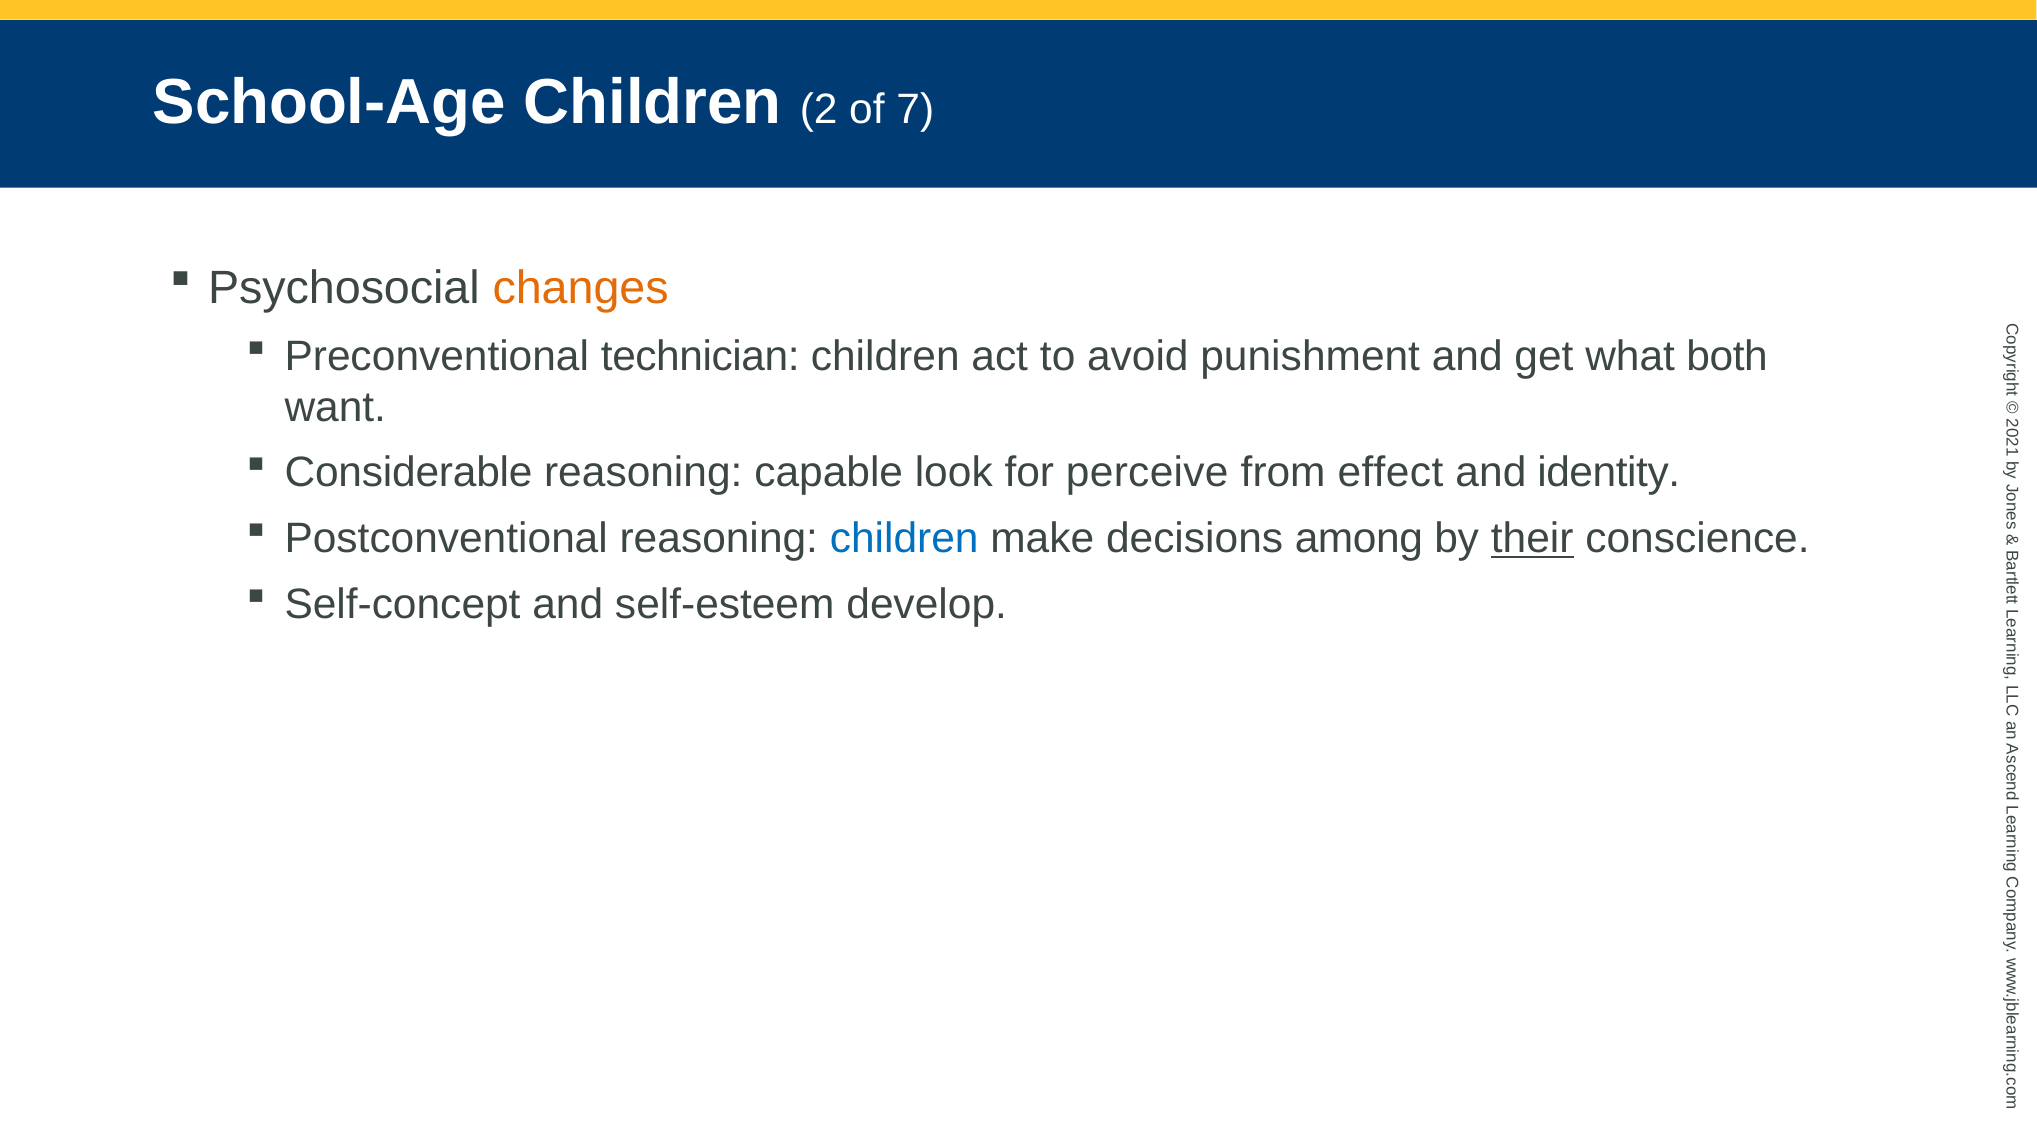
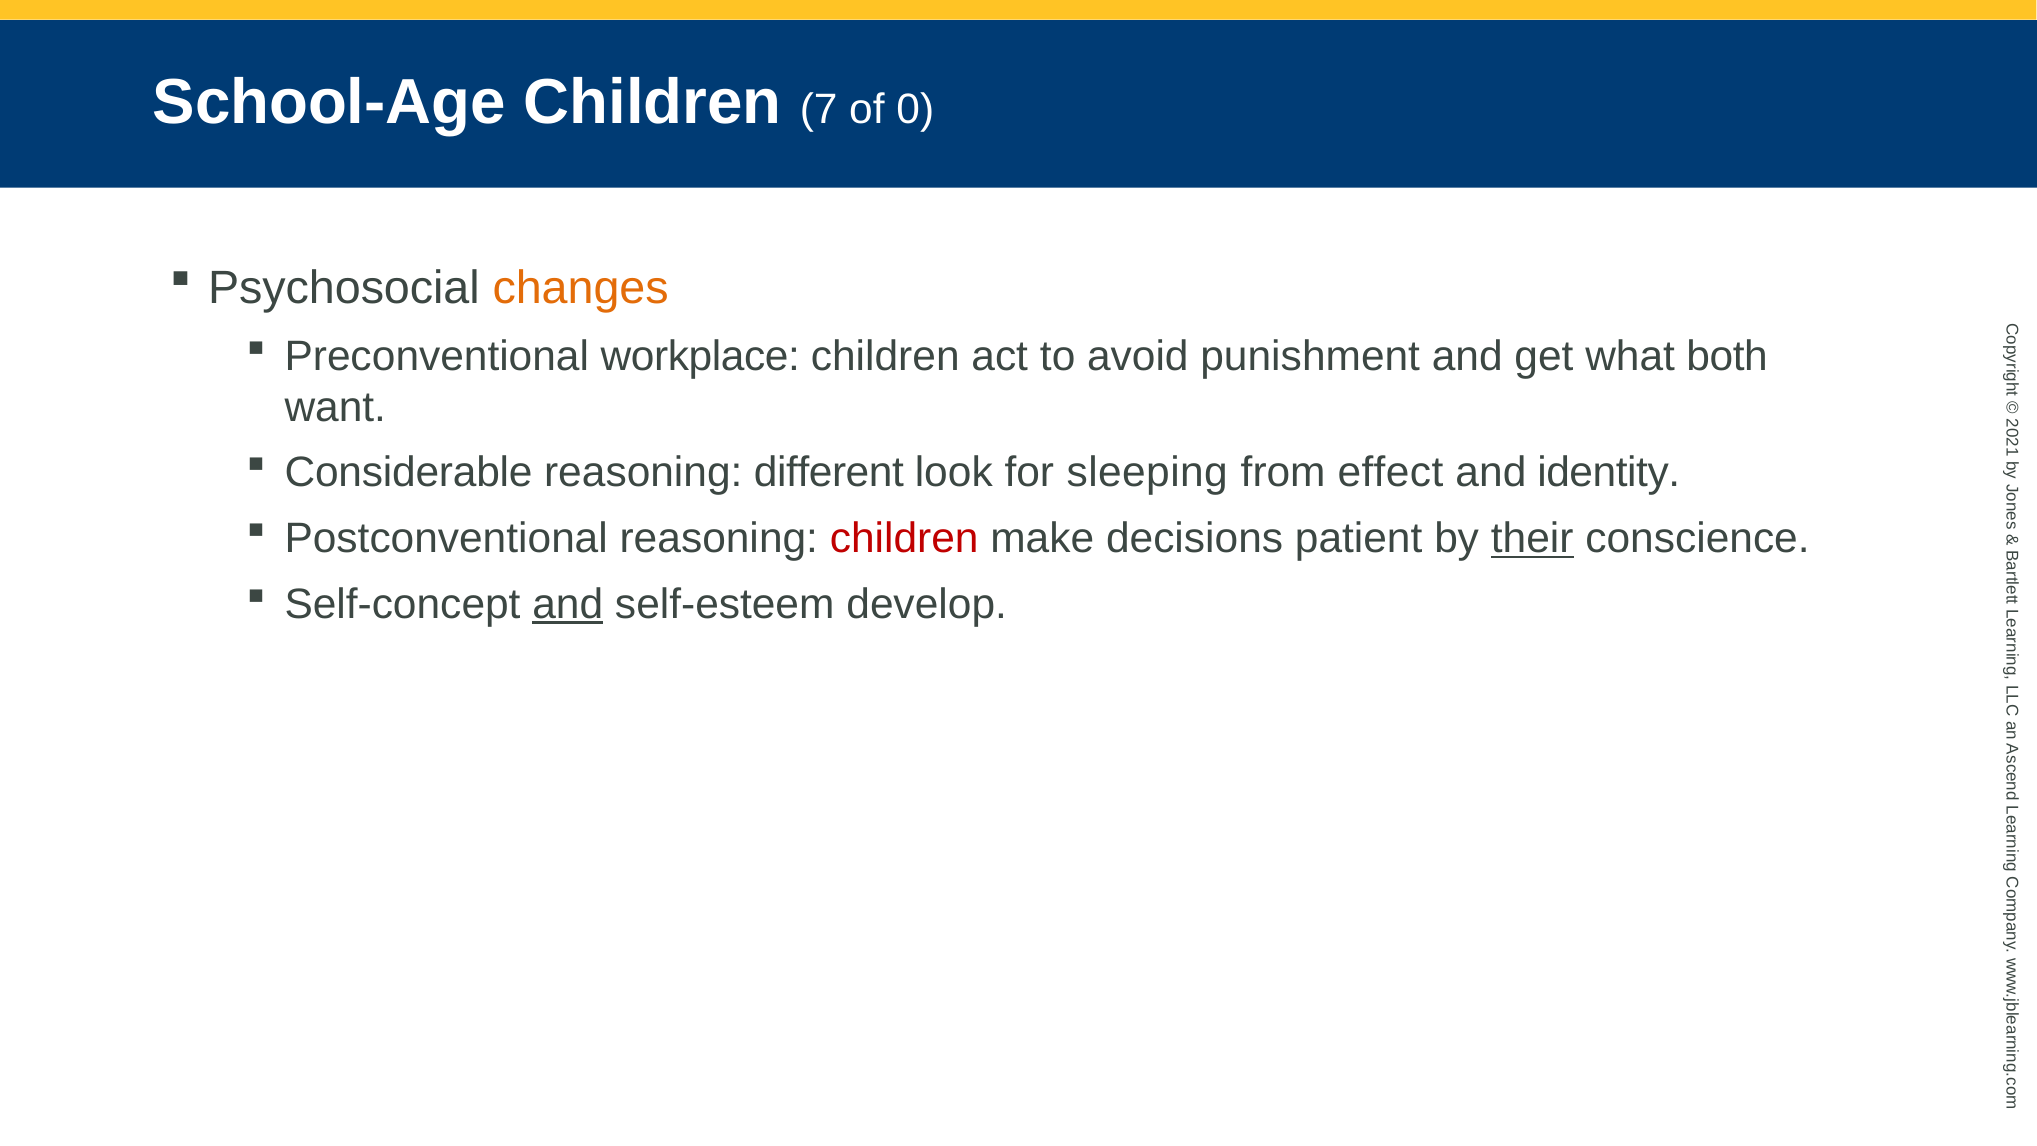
Children 2: 2 -> 7 (819, 109)
of 7: 7 -> 0 (915, 109)
technician: technician -> workplace (700, 356)
capable: capable -> different (829, 473)
perceive: perceive -> sleeping (1147, 473)
children colour: blue -> red (904, 539)
among: among -> patient (1359, 539)
and underline: none -> present (568, 604)
